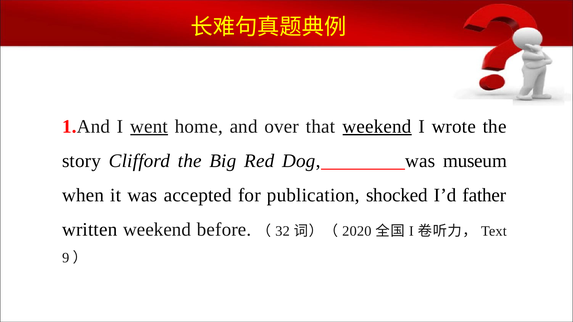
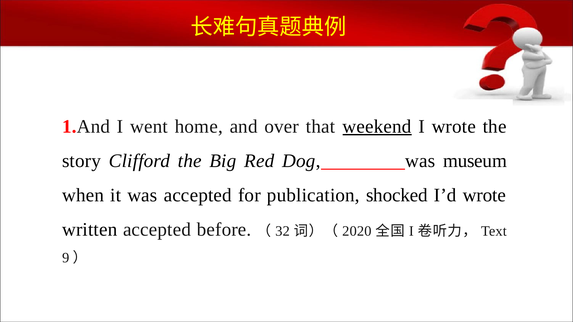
went underline: present -> none (149, 127)
I’d father: father -> wrote (484, 195)
written weekend: weekend -> accepted (157, 230)
